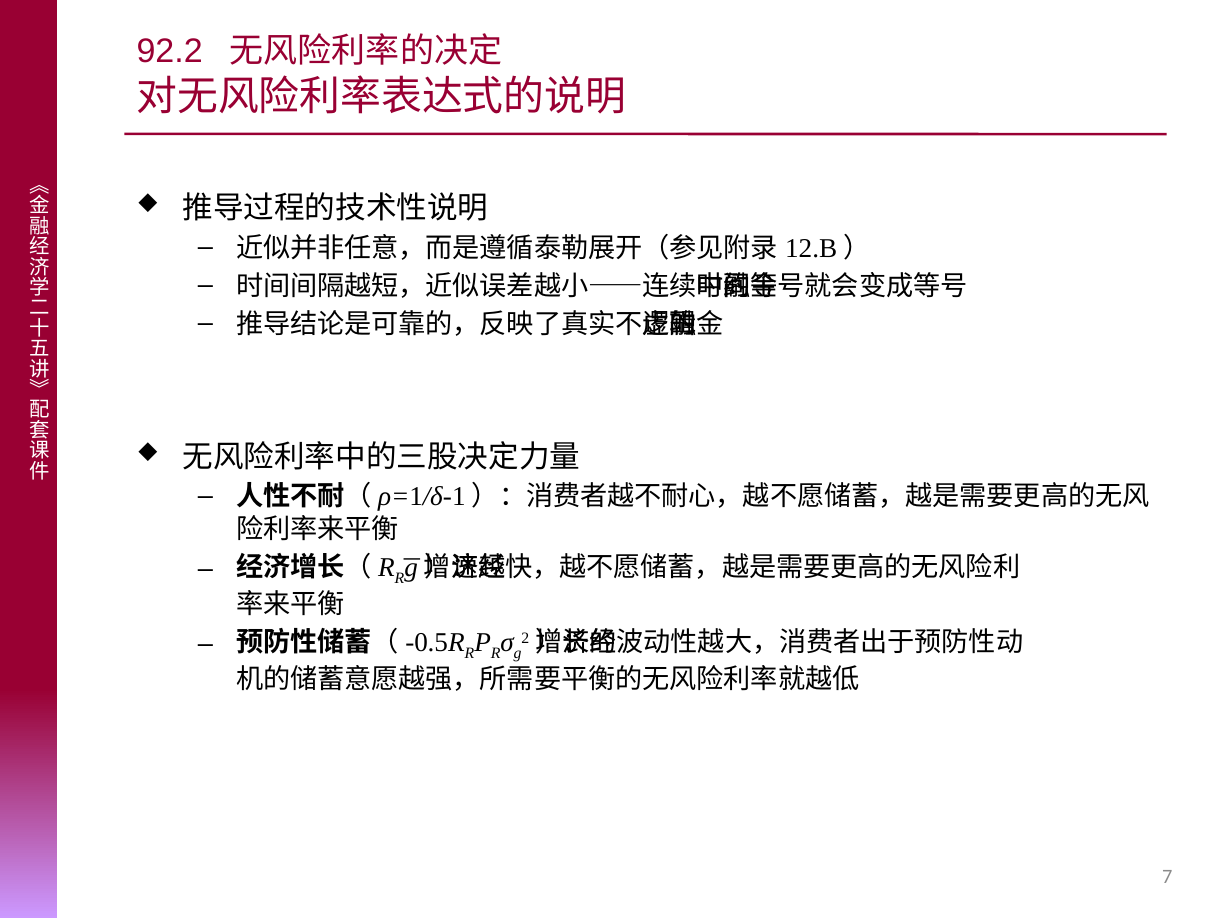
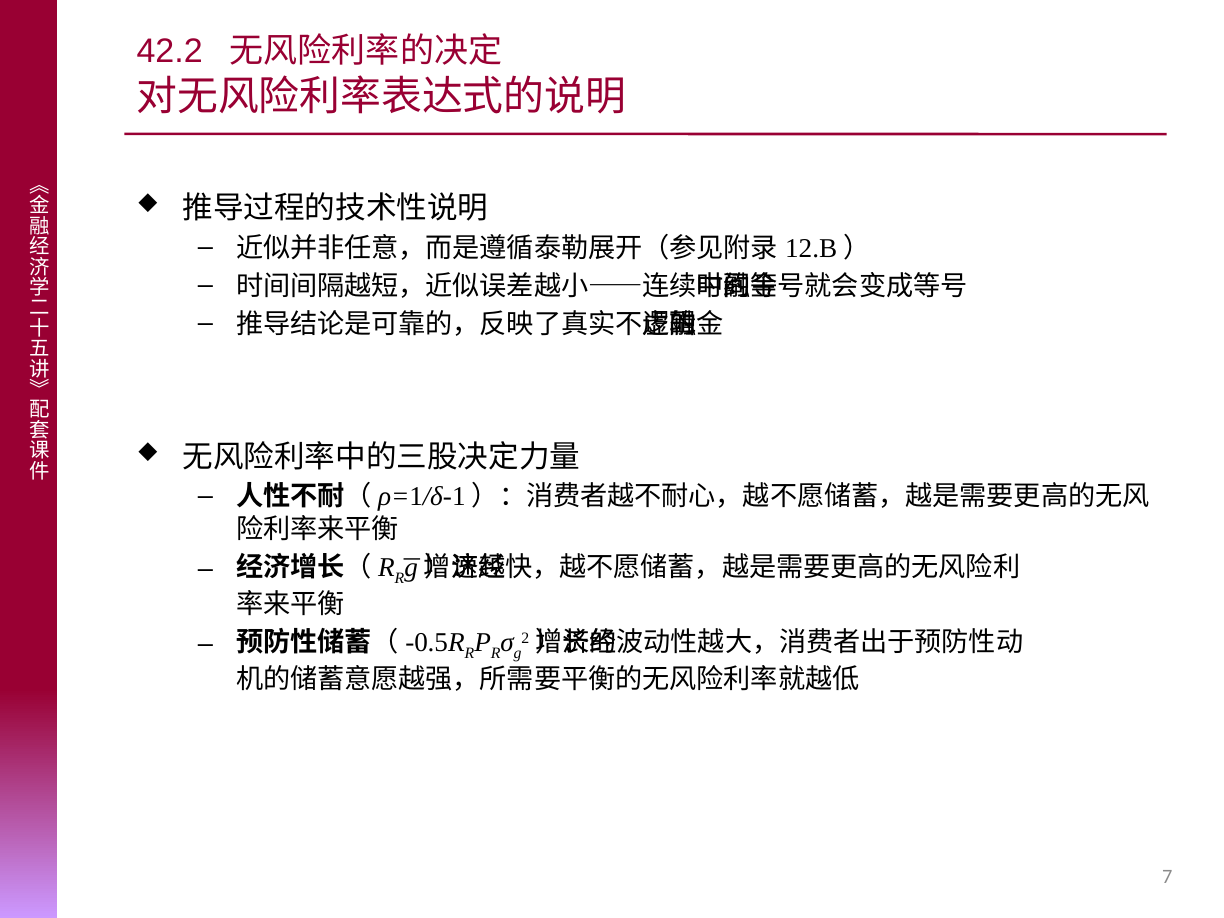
92.2: 92.2 -> 42.2 (170, 51)
